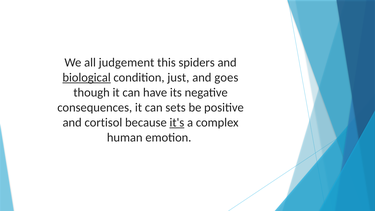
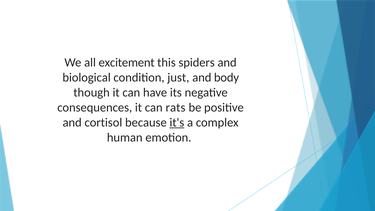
judgement: judgement -> excitement (127, 63)
biological underline: present -> none (87, 78)
goes: goes -> body (226, 78)
sets: sets -> rats (176, 108)
